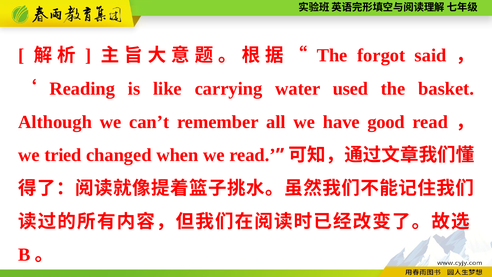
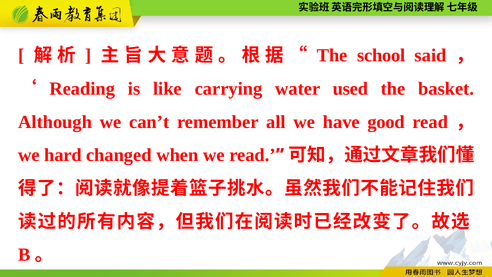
forgot: forgot -> school (381, 55)
tried: tried -> hard (63, 155)
